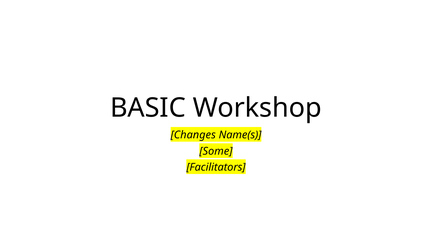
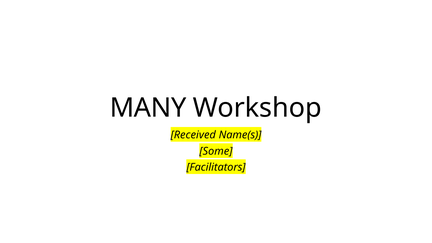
BASIC: BASIC -> MANY (148, 108)
Changes: Changes -> Received (193, 135)
